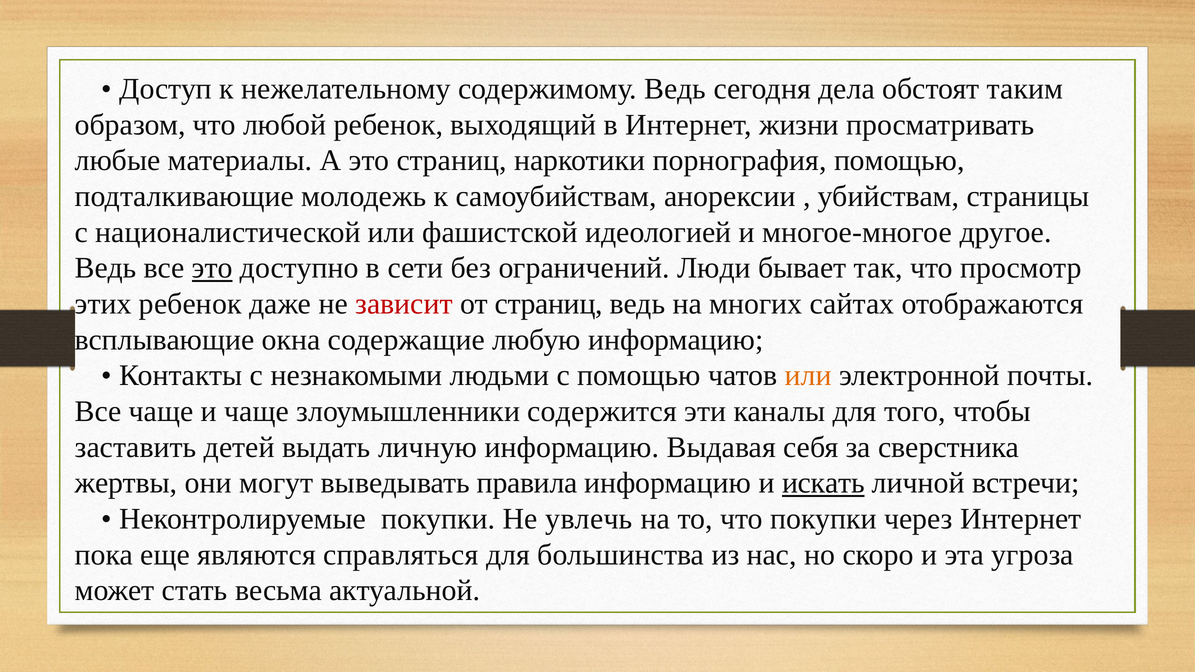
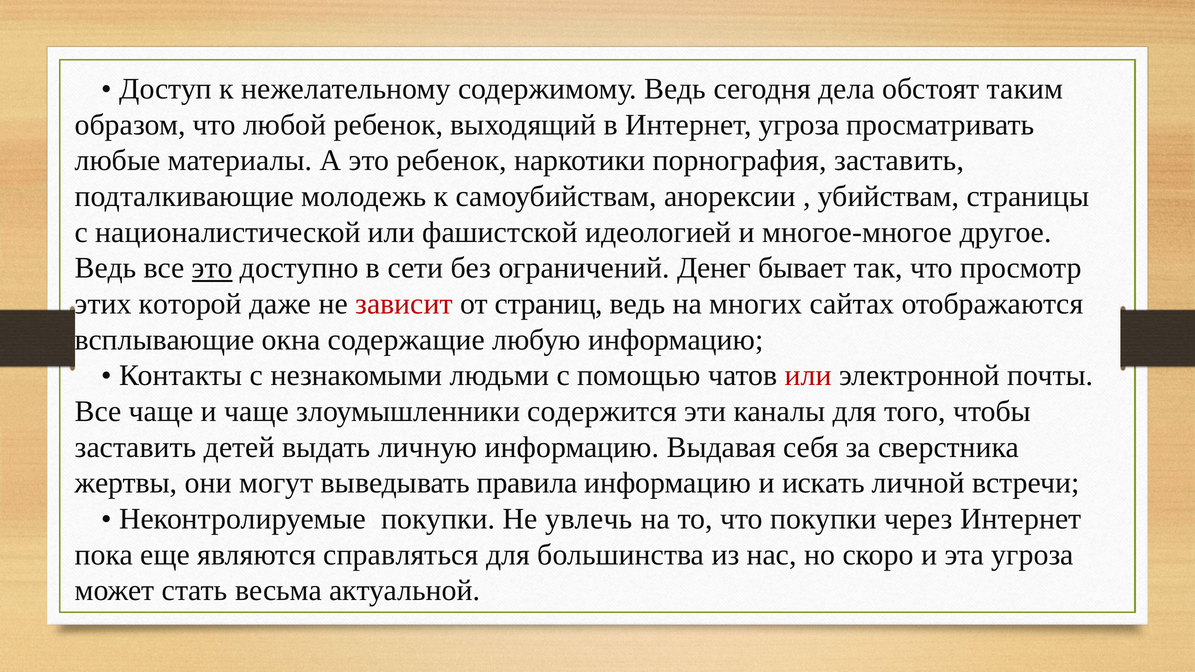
Интернет жизни: жизни -> угроза (799, 125)
это страниц: страниц -> ребенок (452, 161)
порнография помощью: помощью -> заставить (899, 161)
Люди: Люди -> Денег (714, 268)
этих ребенок: ребенок -> которой (190, 304)
или colour: orange -> red (808, 376)
искать underline: present -> none (823, 483)
